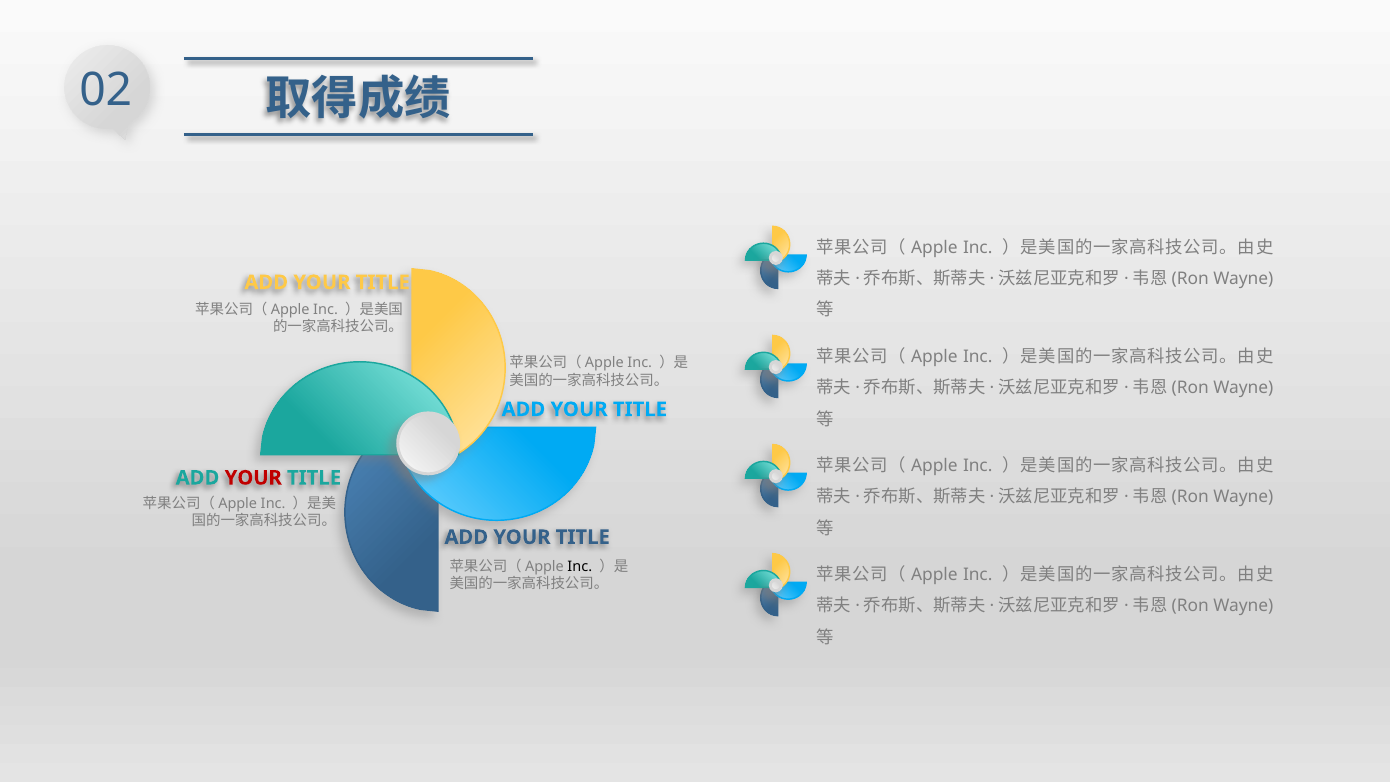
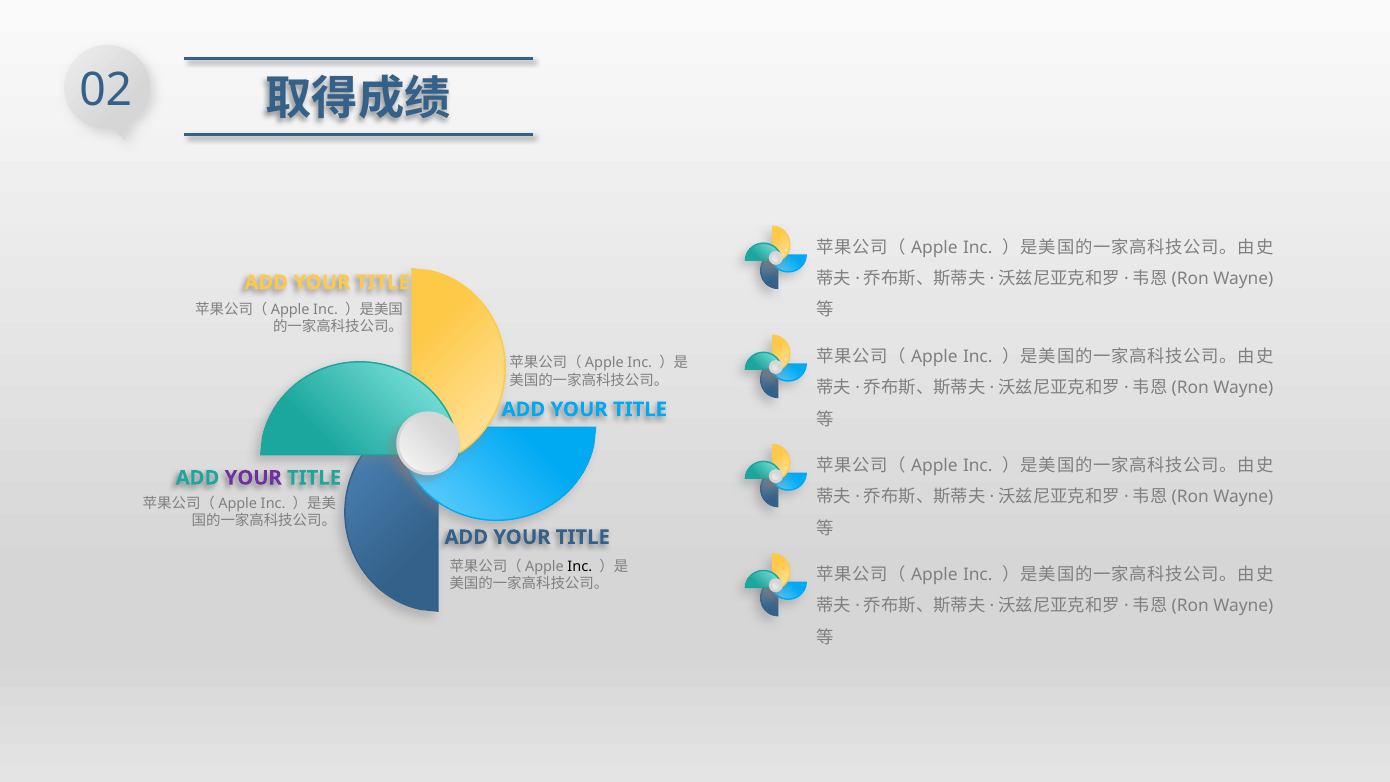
YOUR colour: red -> purple (253, 478)
